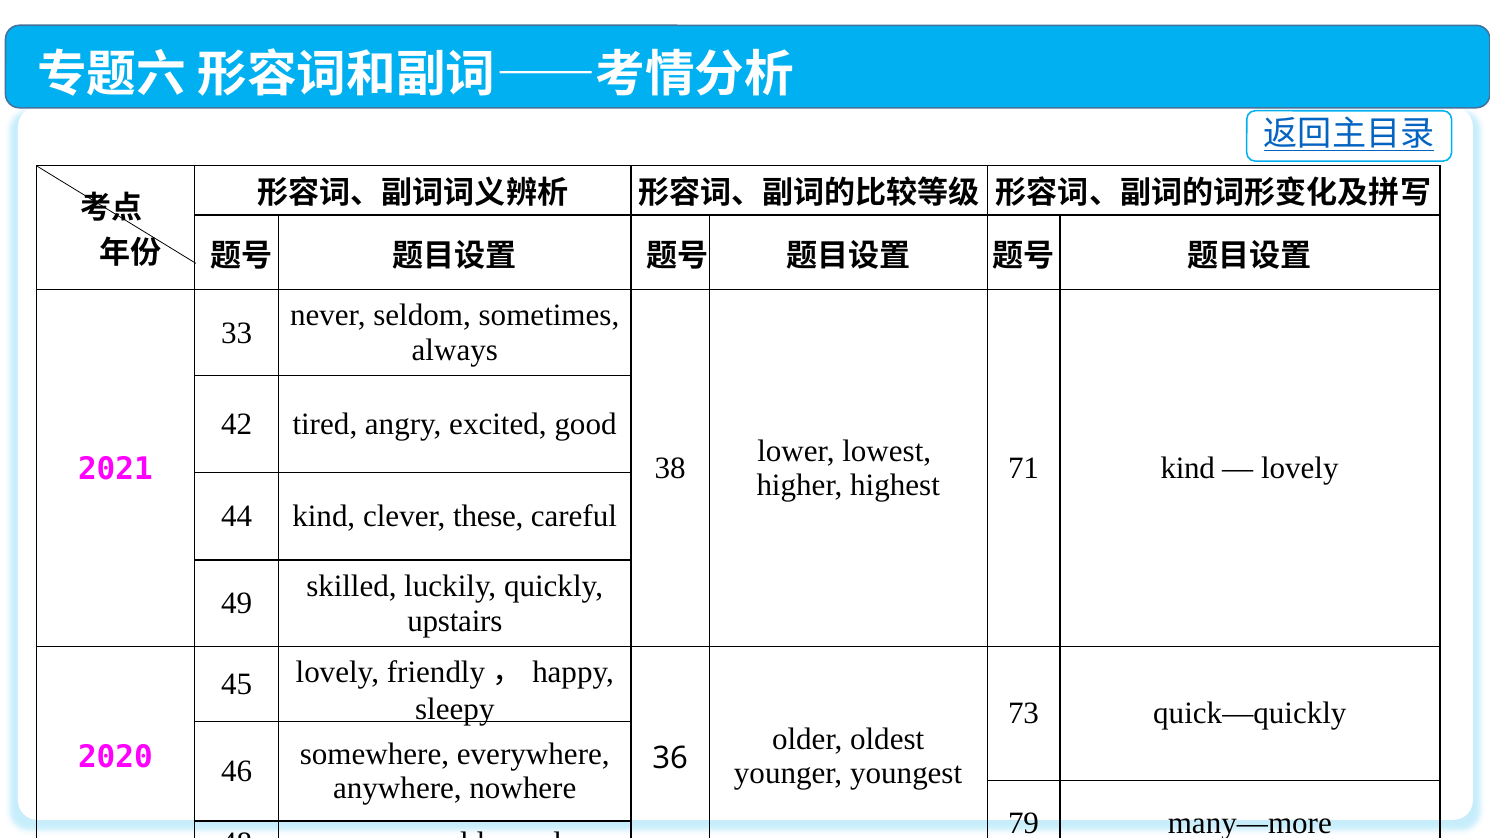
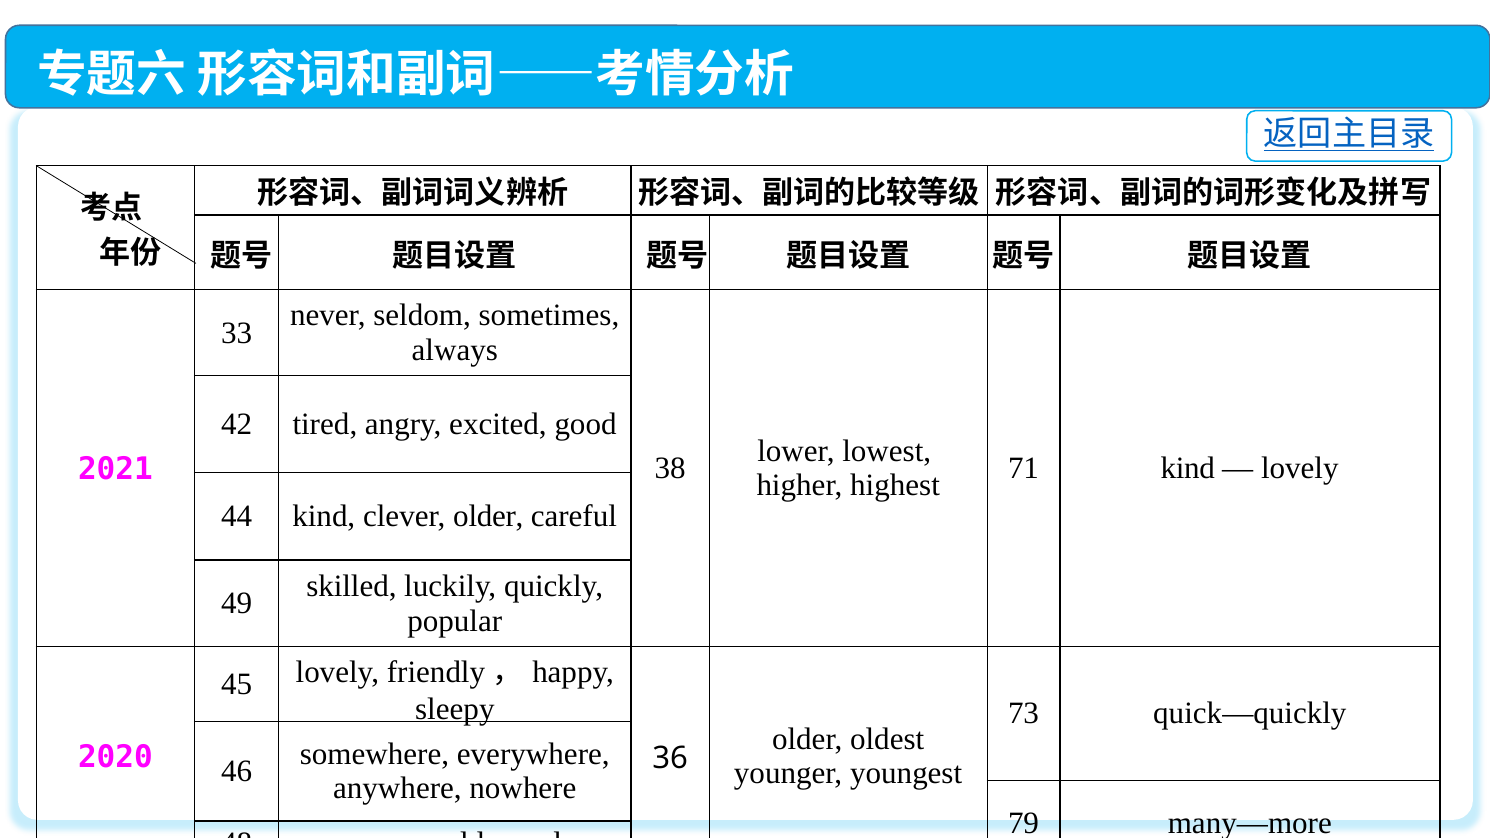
clever these: these -> older (488, 517)
upstairs: upstairs -> popular (455, 621)
